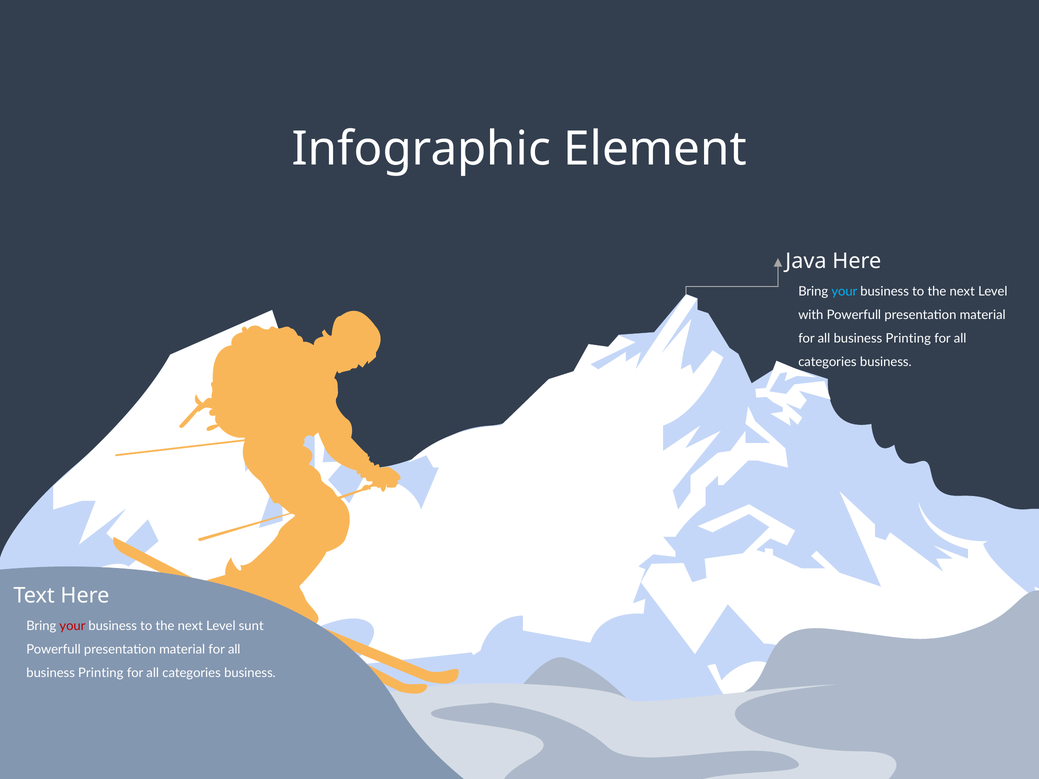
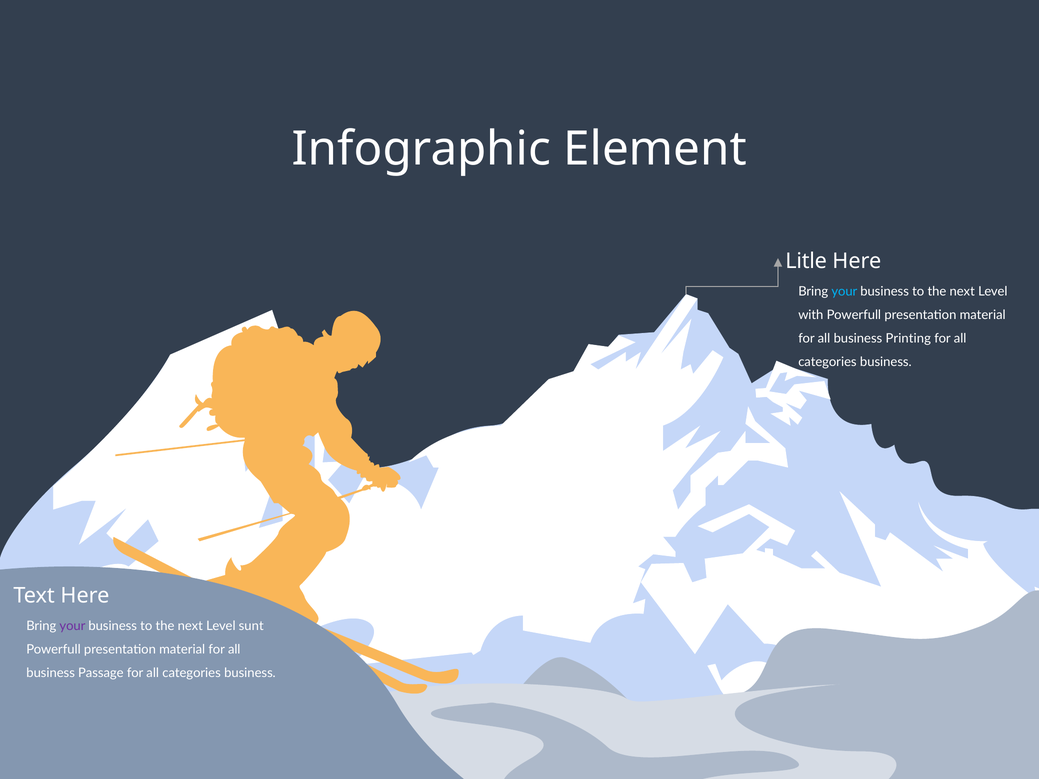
Java: Java -> Litle (806, 261)
your colour: red -> purple (72, 626)
Printing: Printing -> Passage (101, 673)
